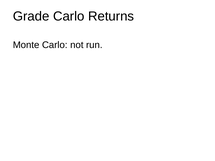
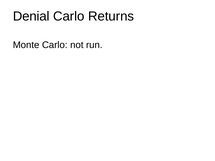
Grade: Grade -> Denial (31, 16)
